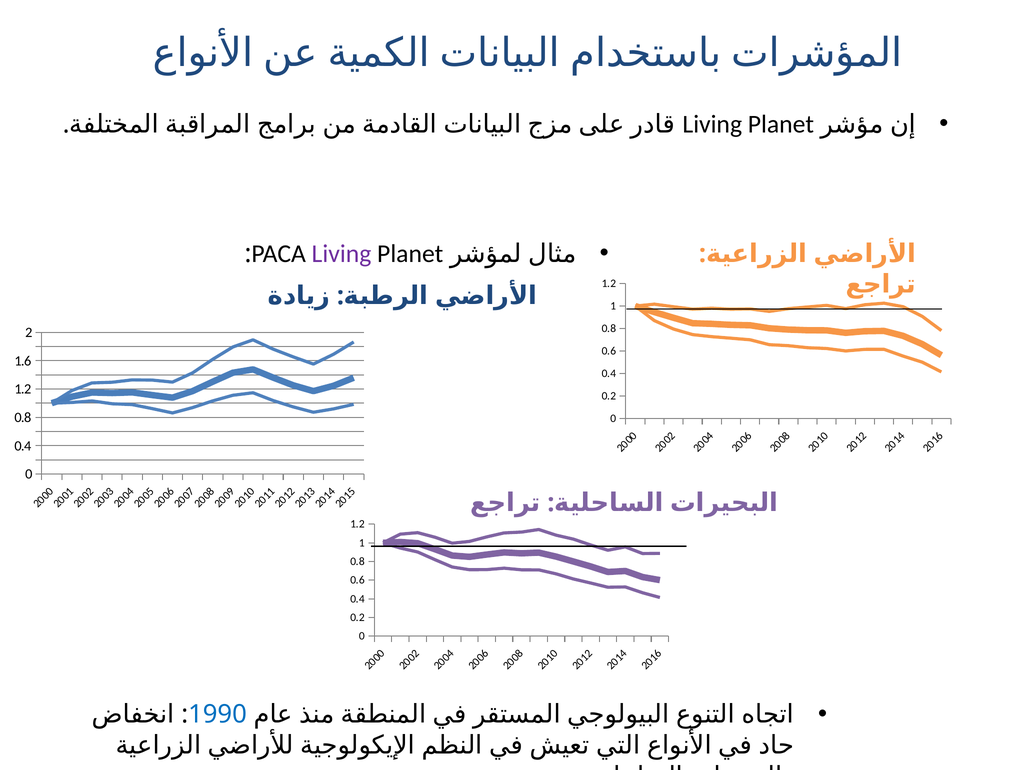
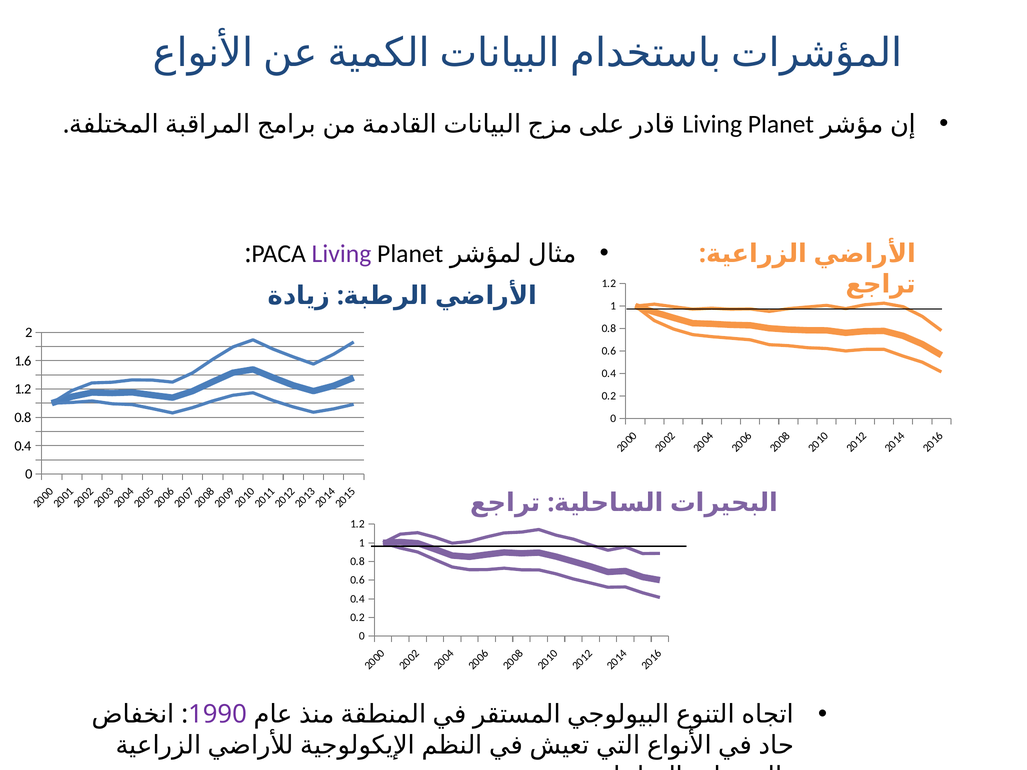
1990 colour: blue -> purple (217, 715)
